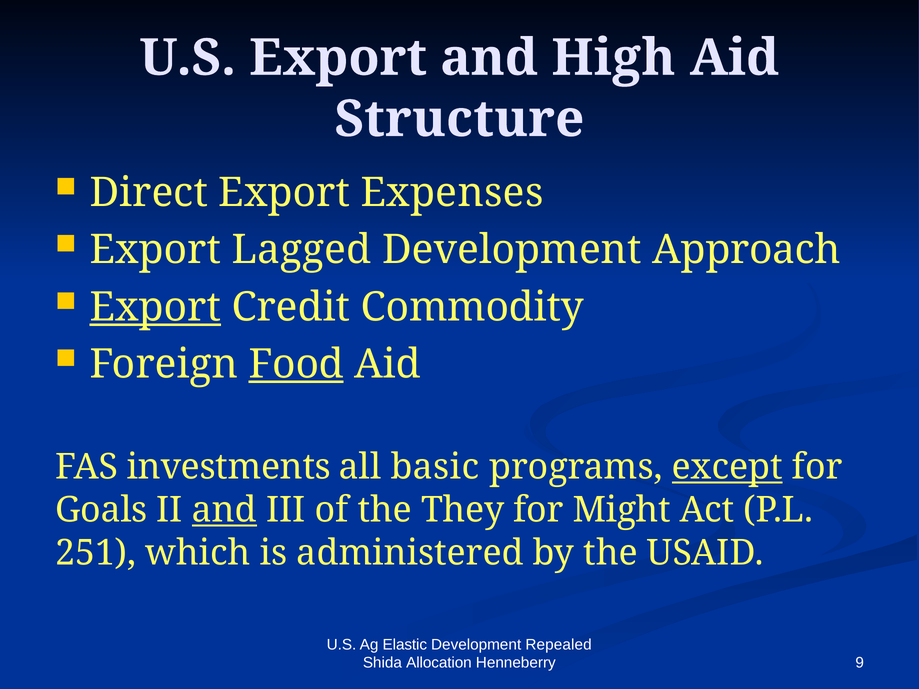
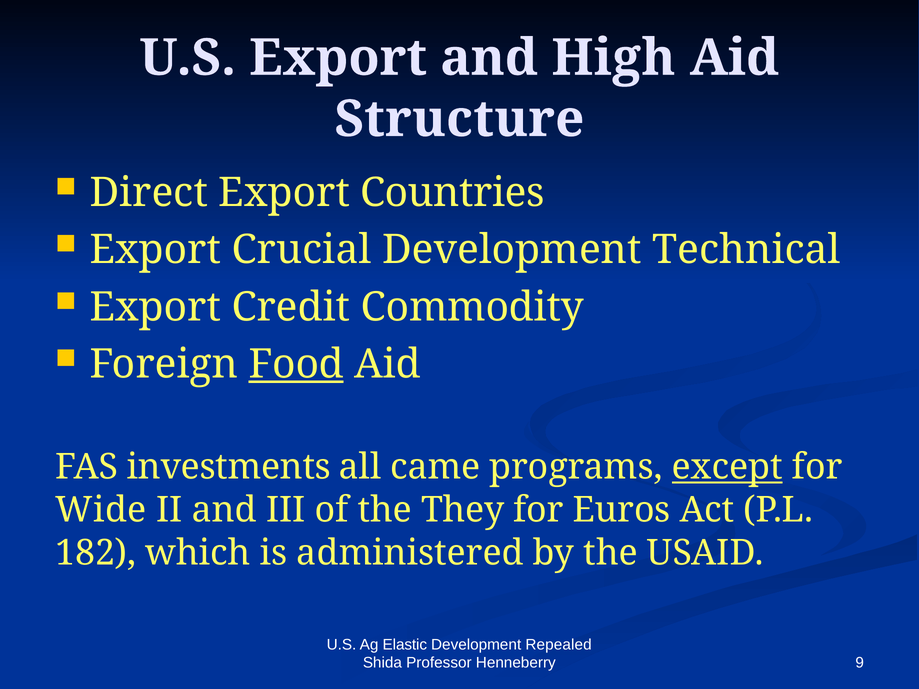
Expenses: Expenses -> Countries (452, 193)
Lagged: Lagged -> Crucial (301, 250)
Approach: Approach -> Technical (746, 250)
Export underline: present -> none (155, 307)
basic: basic -> came (435, 467)
Goals: Goals -> Wide (101, 510)
and underline: present -> none (224, 510)
Might: Might -> Euros (622, 510)
251: 251 -> 182 (96, 553)
Allocation: Allocation -> Professor (439, 663)
